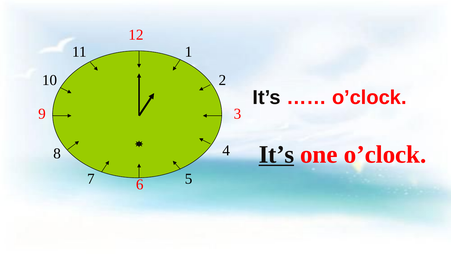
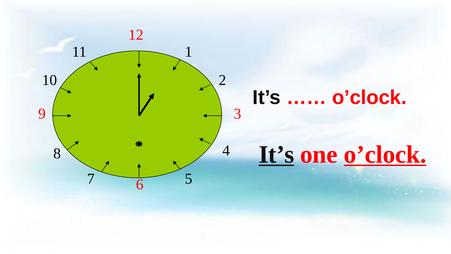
o’clock underline: none -> present (385, 154)
